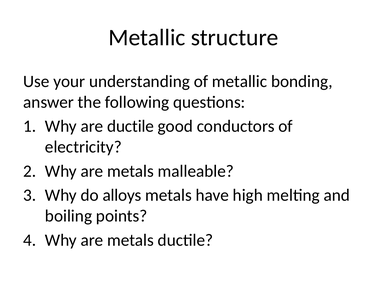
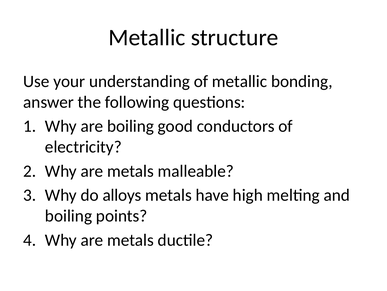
are ductile: ductile -> boiling (131, 126)
